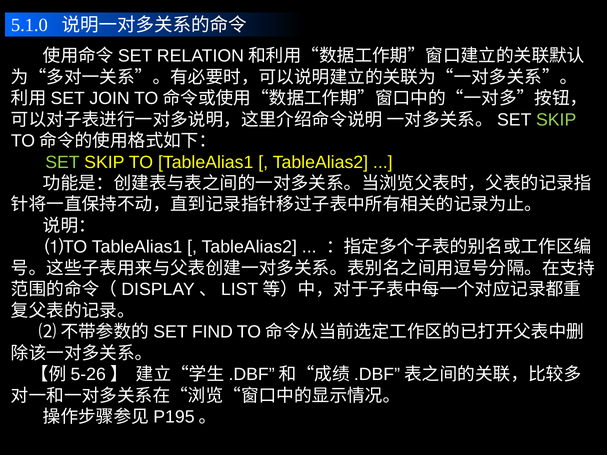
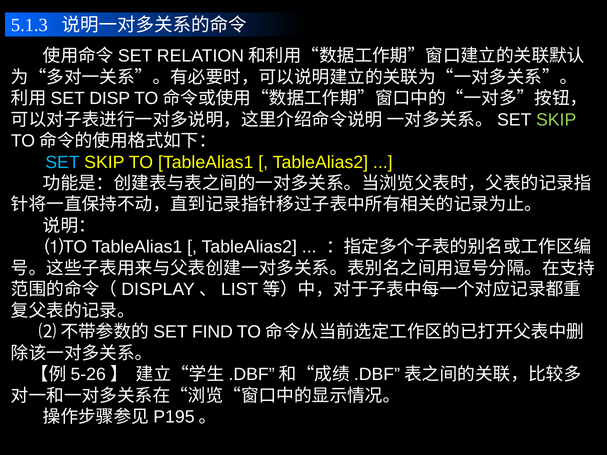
5.1.0: 5.1.0 -> 5.1.3 (29, 25)
JOIN: JOIN -> DISP (110, 99)
SET colour: light green -> light blue (62, 162)
